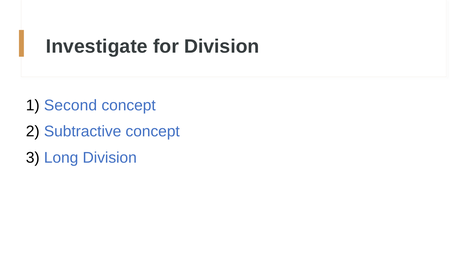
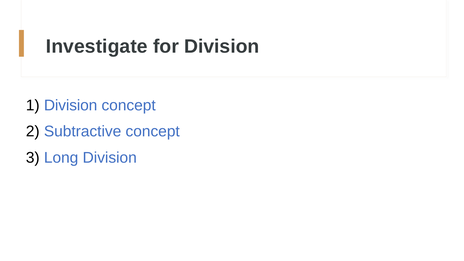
1 Second: Second -> Division (71, 105)
